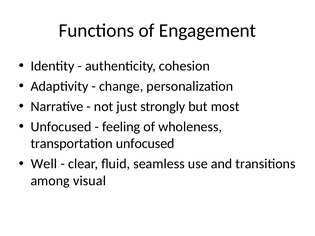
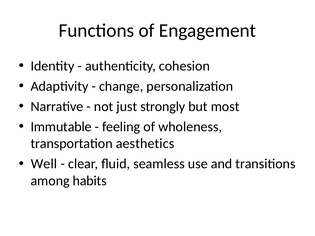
Unfocused: Unfocused -> Immutable (61, 127)
transportation unfocused: unfocused -> aesthetics (145, 144)
visual: visual -> habits (90, 181)
